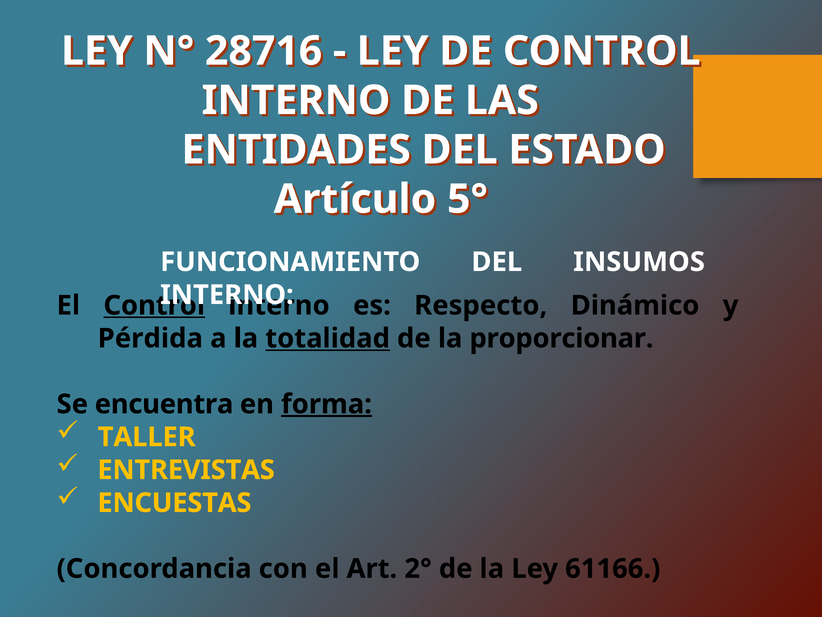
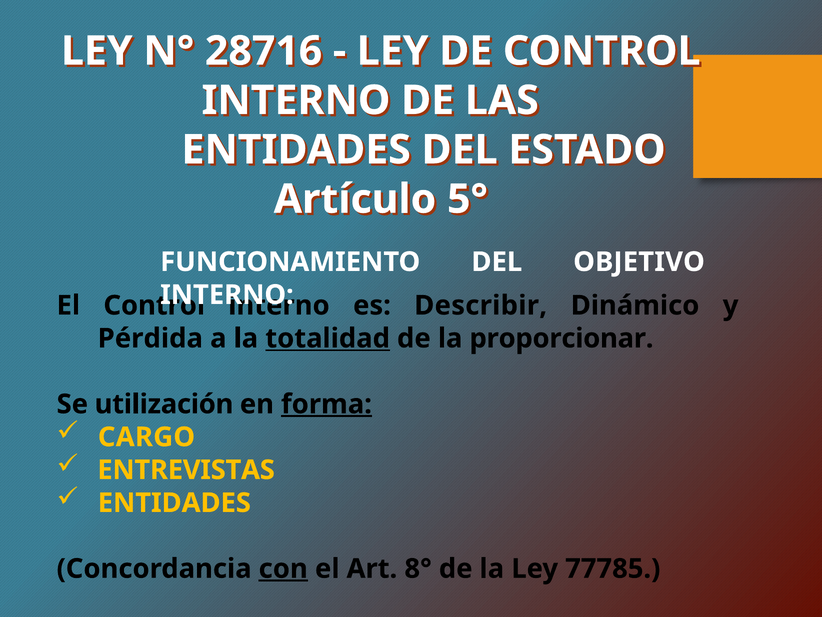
INSUMOS: INSUMOS -> OBJETIVO (639, 262)
Control underline: present -> none (154, 305)
Respecto: Respecto -> Describir (481, 305)
encuentra: encuentra -> utilización (164, 404)
TALLER: TALLER -> CARGO (146, 437)
ENCUESTAS: ENCUESTAS -> ENTIDADES (174, 503)
con underline: none -> present (283, 568)
2°: 2° -> 8° (418, 568)
61166: 61166 -> 77785 (613, 568)
